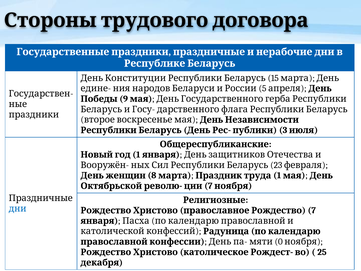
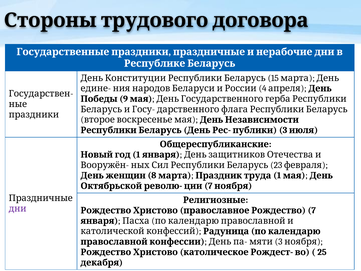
5: 5 -> 4 (263, 88)
дни colour: blue -> purple (18, 208)
0: 0 -> 3 (279, 241)
